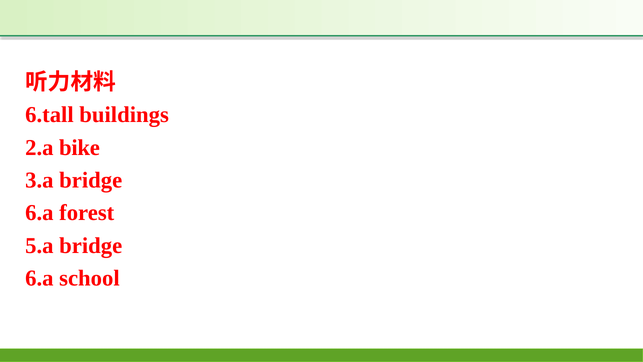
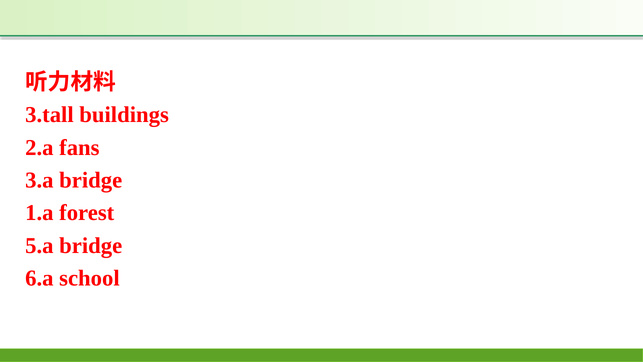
6.tall: 6.tall -> 3.tall (49, 115)
bike: bike -> fans (79, 147)
6.a: 6.a -> 1.a (39, 213)
